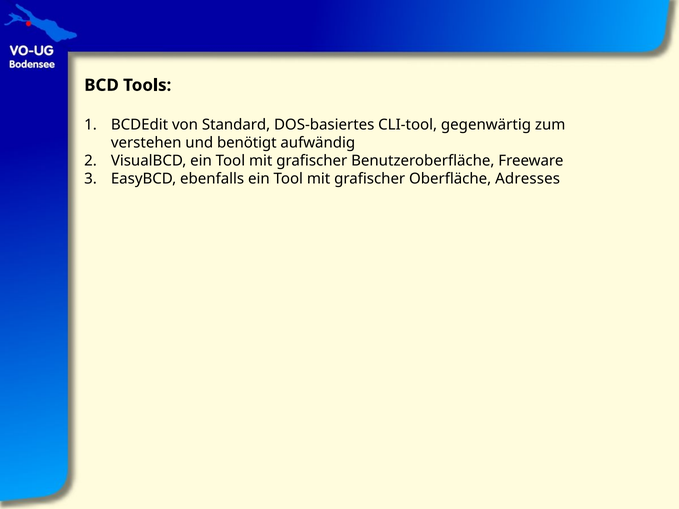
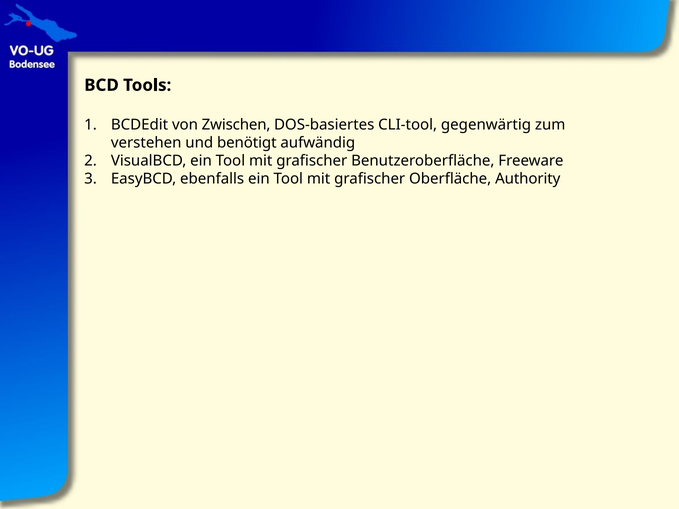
Standard: Standard -> Zwischen (236, 125)
Adresses: Adresses -> Authority (528, 179)
